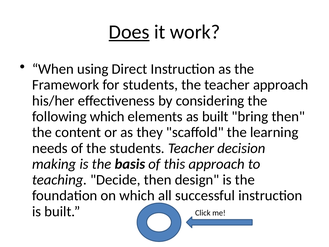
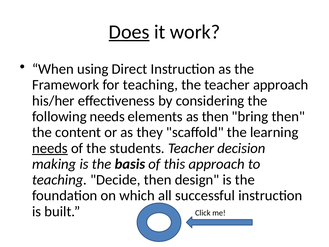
for students: students -> teaching (150, 85)
following which: which -> needs (107, 116)
as built: built -> then (215, 116)
needs underline: none -> present (50, 148)
